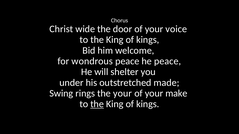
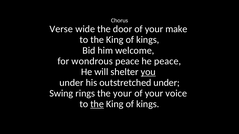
Christ: Christ -> Verse (61, 29)
voice: voice -> make (176, 29)
you underline: none -> present (148, 72)
outstretched made: made -> under (167, 83)
make: make -> voice (176, 94)
